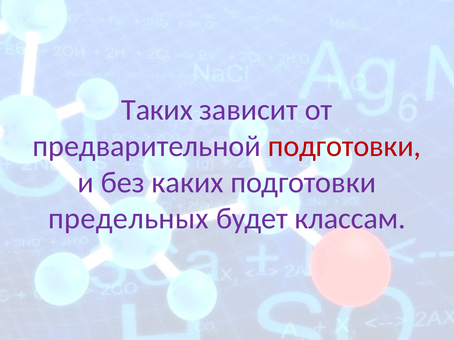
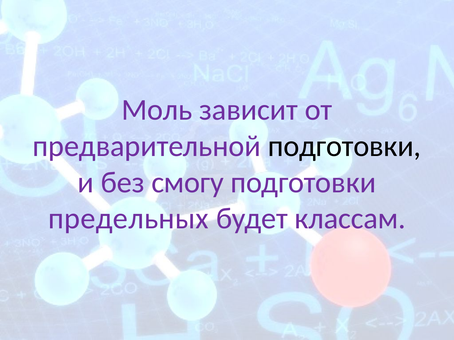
Таких: Таких -> Моль (157, 110)
подготовки colour: red -> black (344, 146)
каких: каких -> смогу (188, 183)
